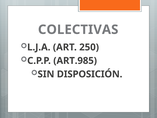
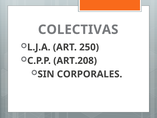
ART.985: ART.985 -> ART.208 (75, 61)
DISPOSICIÓN: DISPOSICIÓN -> CORPORALES (90, 74)
